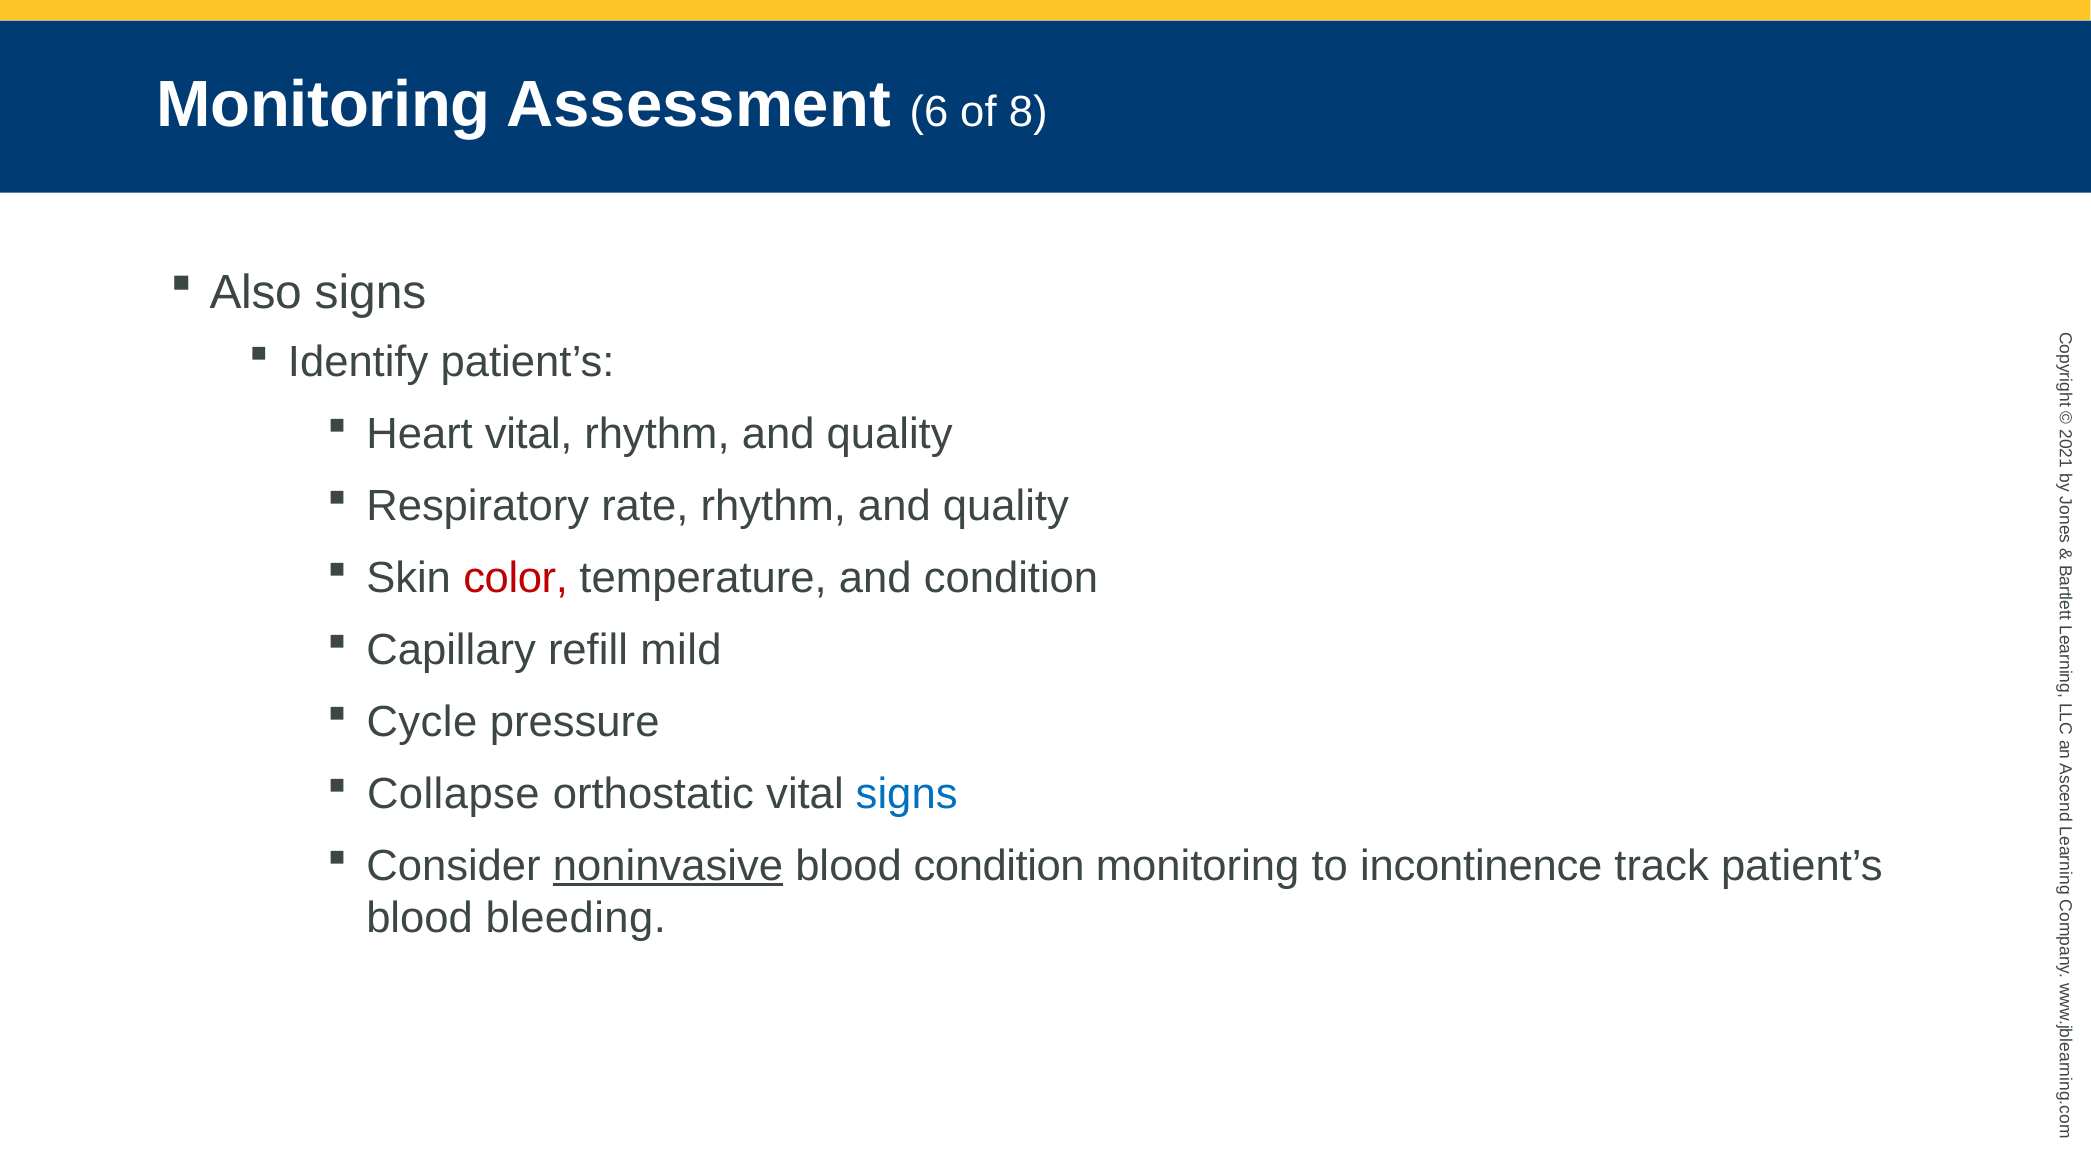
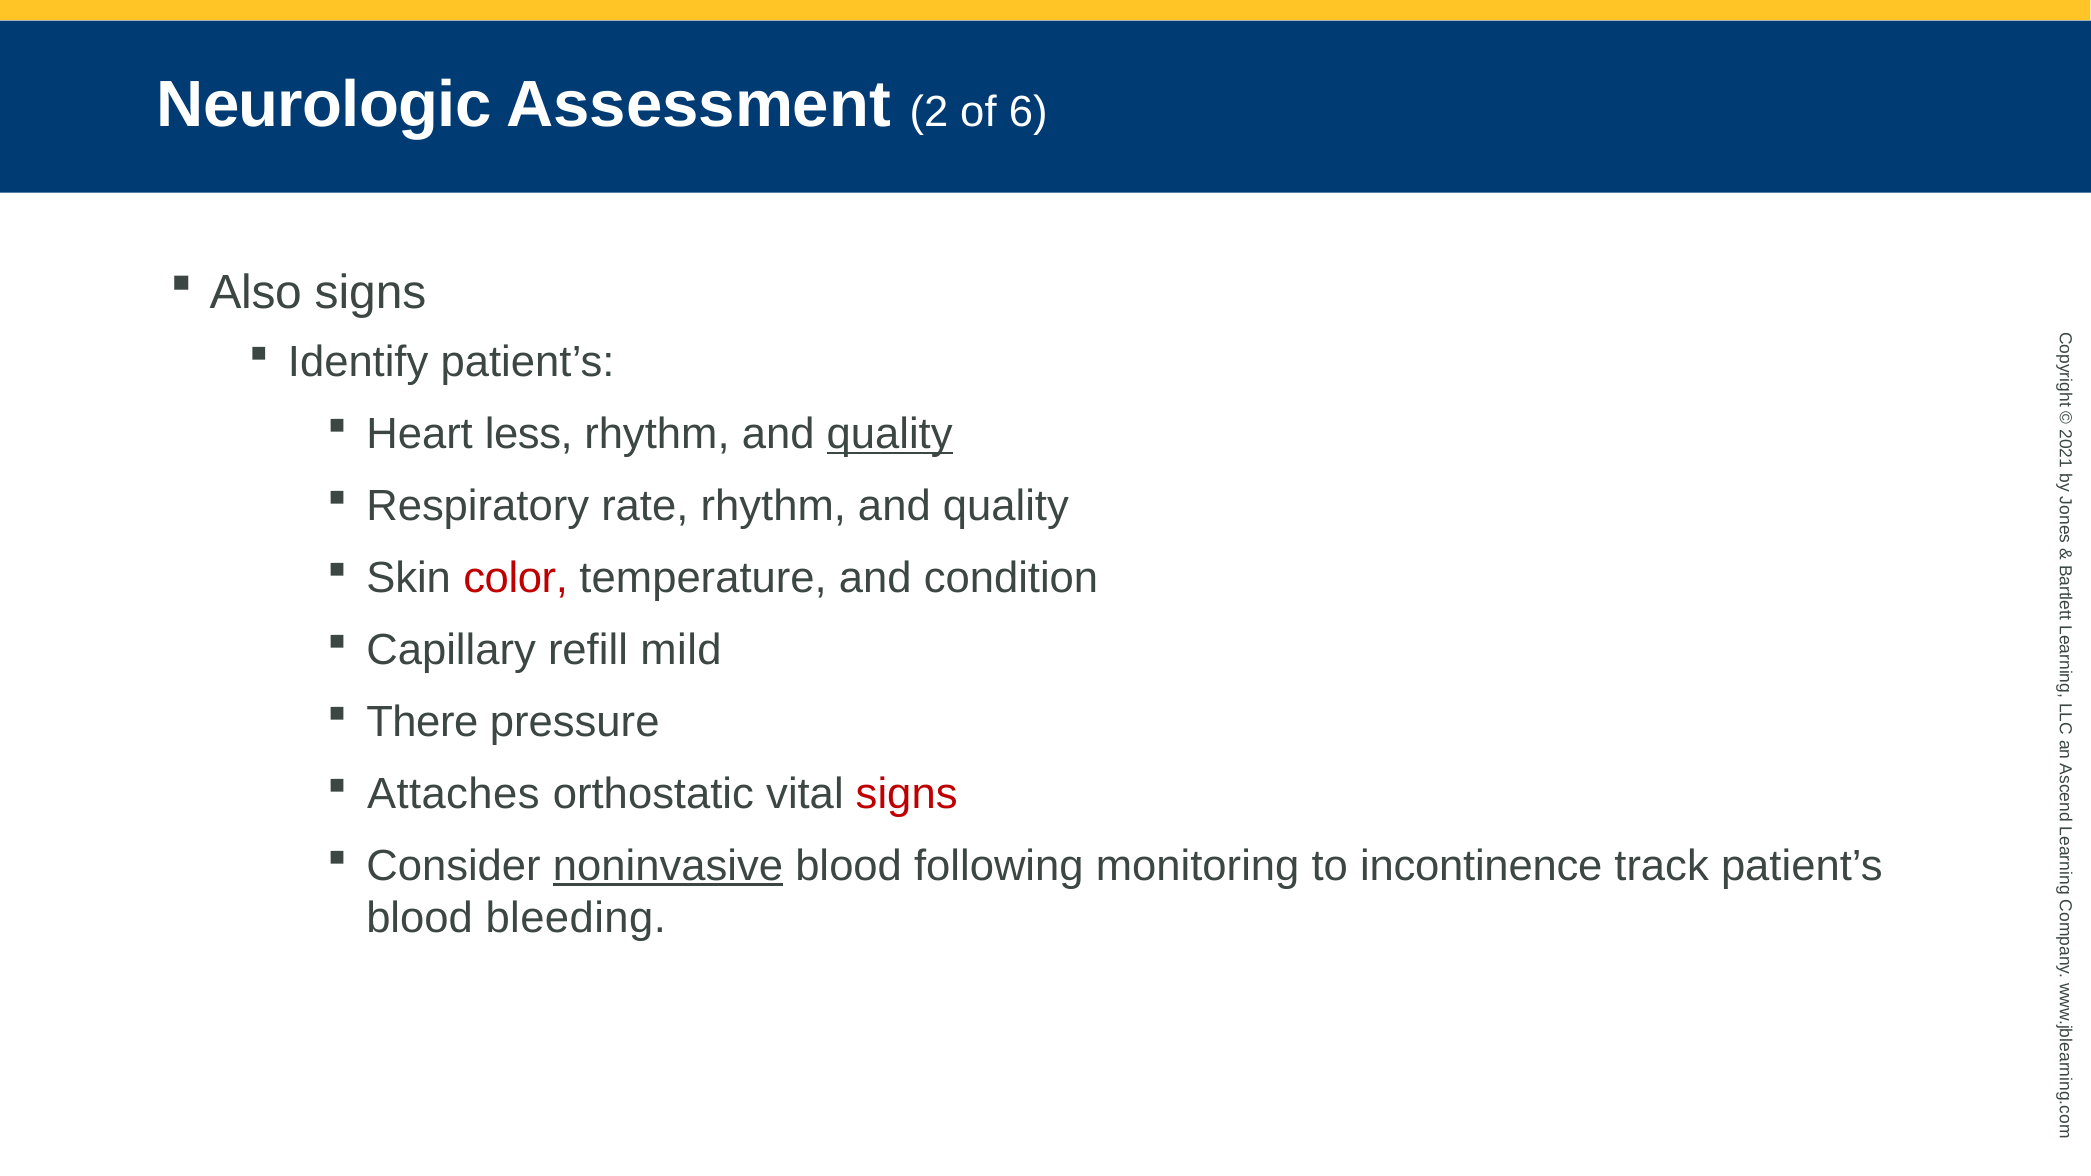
Monitoring: Monitoring -> Neurologic (324, 105)
Assessment 6: 6 -> 2 (929, 112)
8: 8 -> 6 (1028, 112)
Heart vital: vital -> less (529, 434)
quality underline: none -> present (890, 434)
Cycle: Cycle -> There (422, 722)
Collapse: Collapse -> Attaches (453, 794)
signs colour: blue -> red (907, 794)
blood condition: condition -> following (999, 866)
